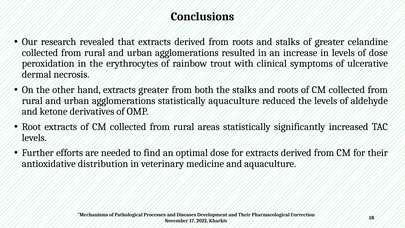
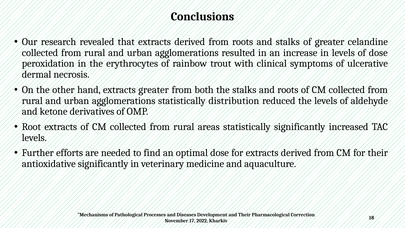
statistically aquaculture: aquaculture -> distribution (234, 101)
antioxidative distribution: distribution -> significantly (103, 164)
